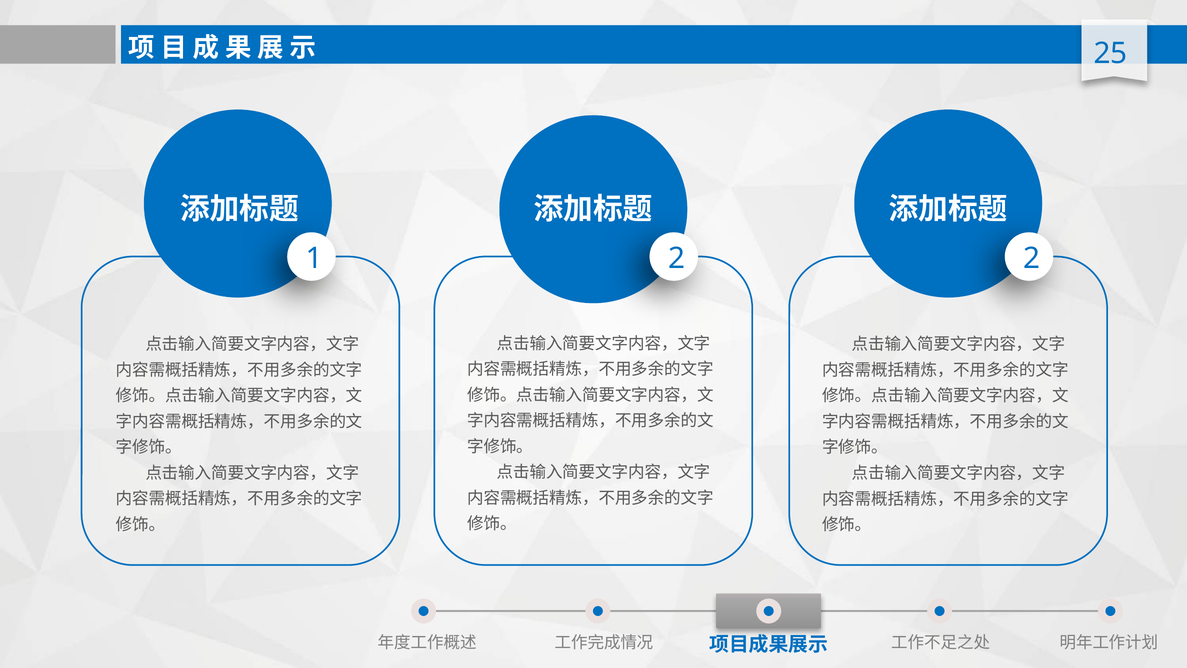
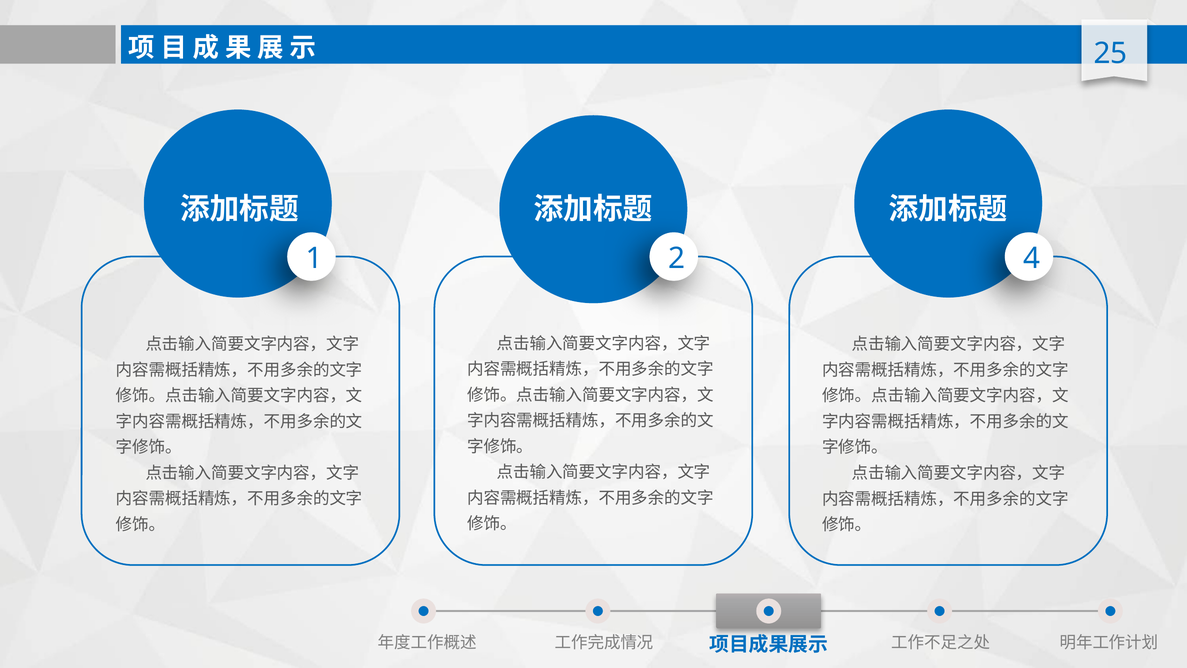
2 2: 2 -> 4 (1032, 258)
